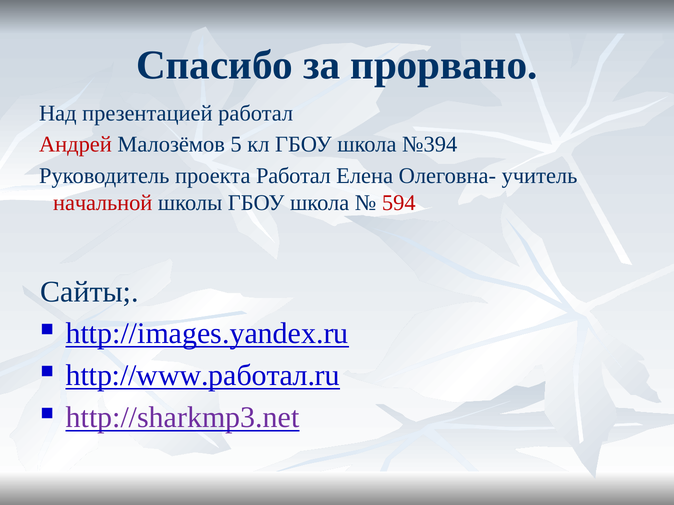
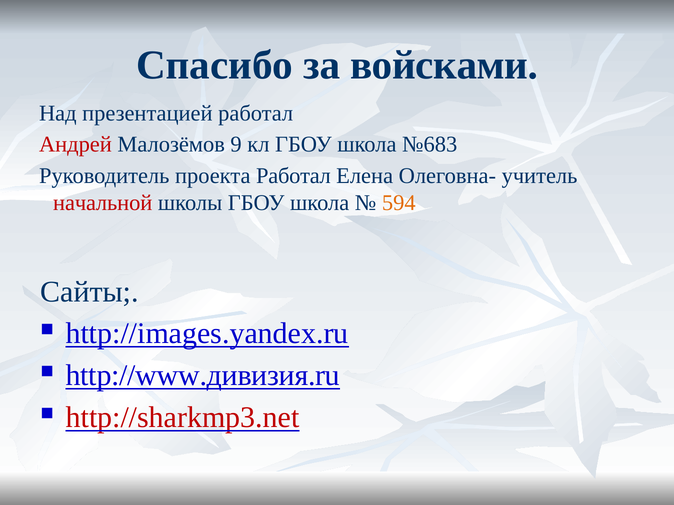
прорвано: прорвано -> войсками (444, 65)
5: 5 -> 9 (236, 145)
№394: №394 -> №683 (430, 145)
594 colour: red -> orange (399, 203)
http://www.работал.ru: http://www.работал.ru -> http://www.дивизия.ru (203, 376)
http://sharkmp3.net colour: purple -> red (183, 418)
